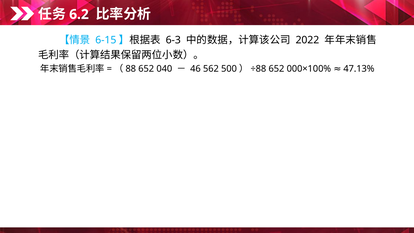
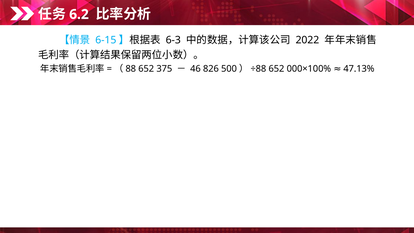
040: 040 -> 375 (164, 69)
562: 562 -> 826 (211, 69)
